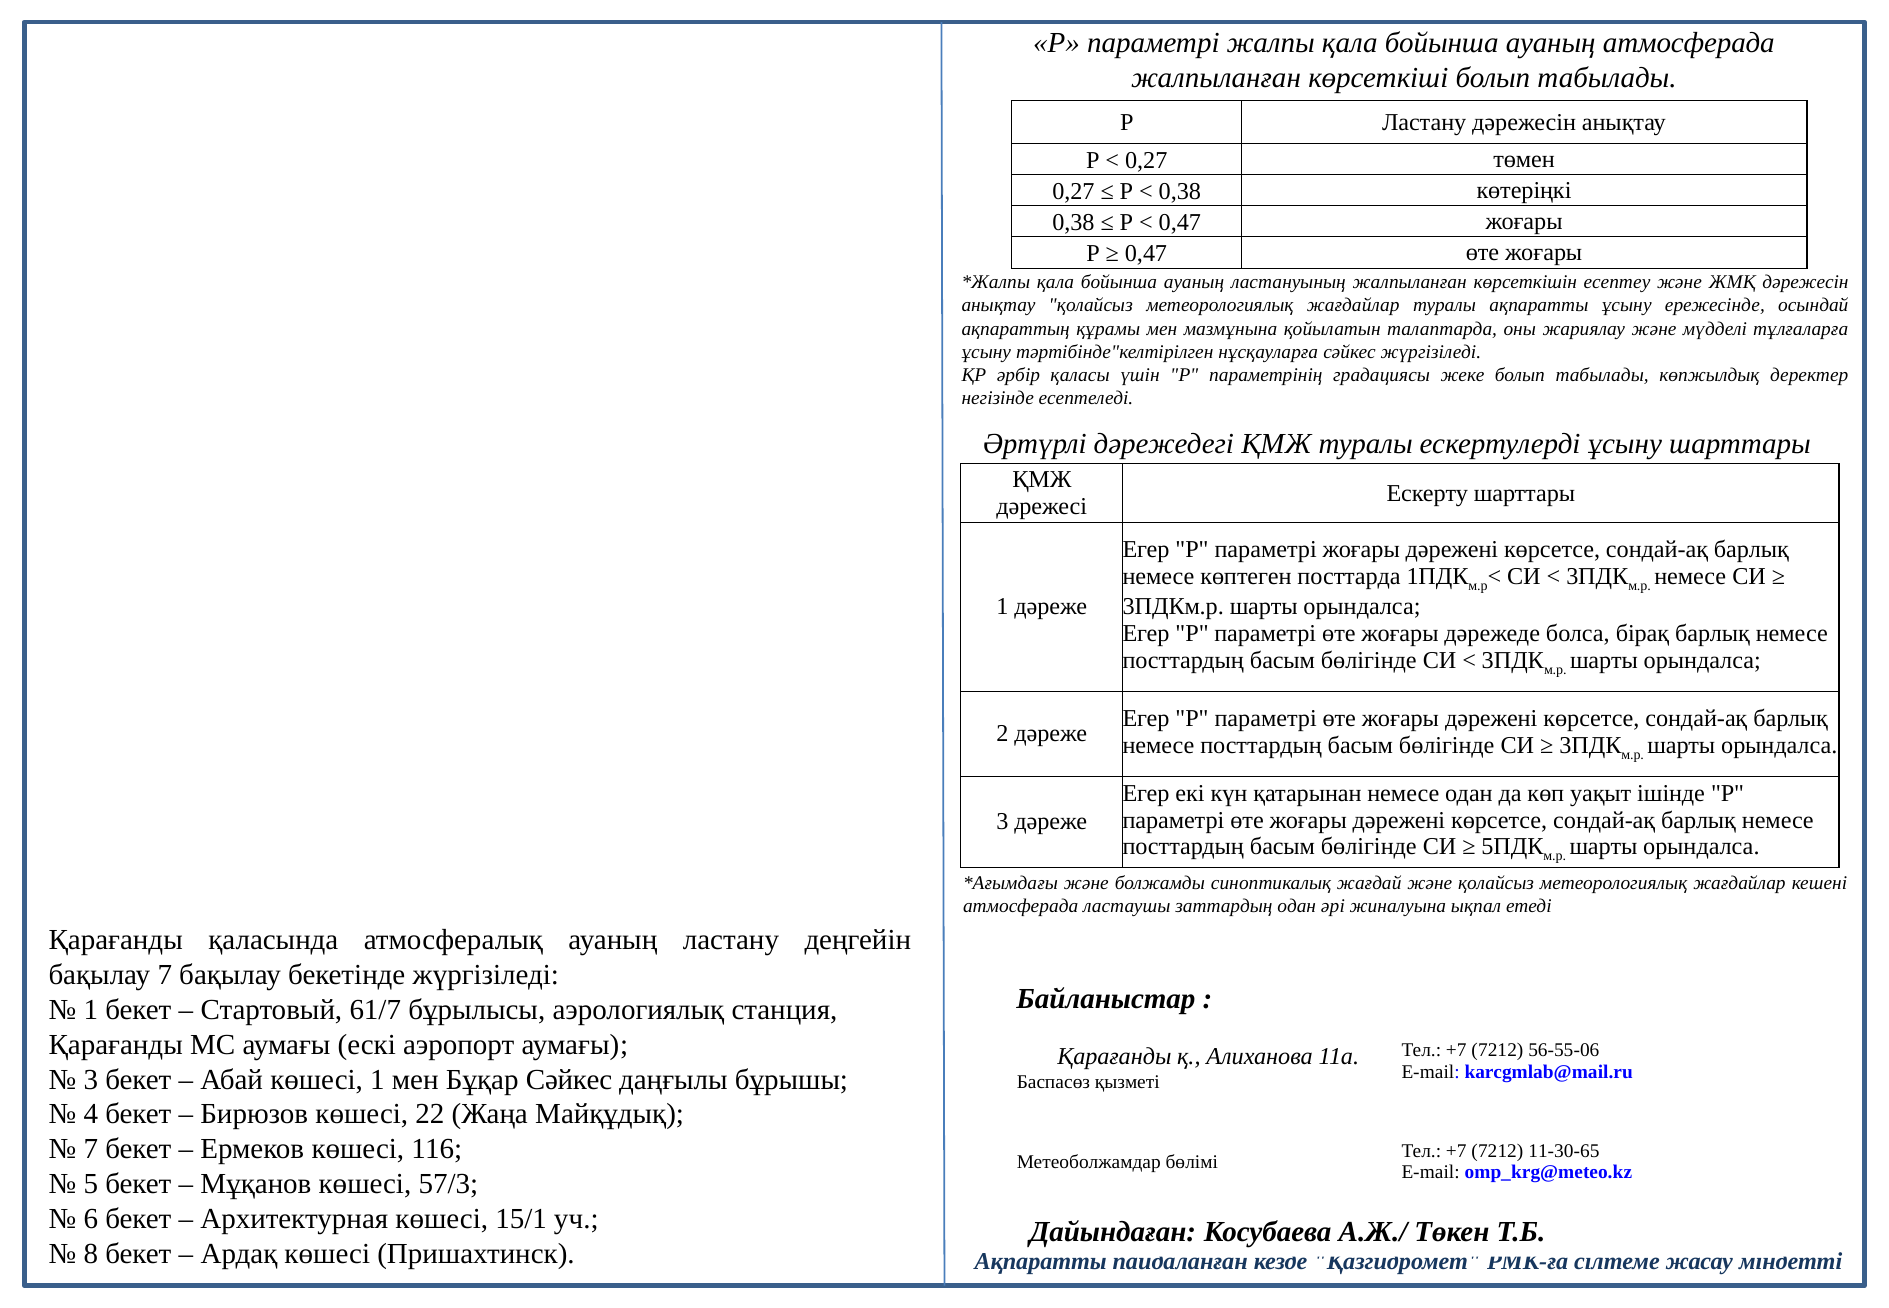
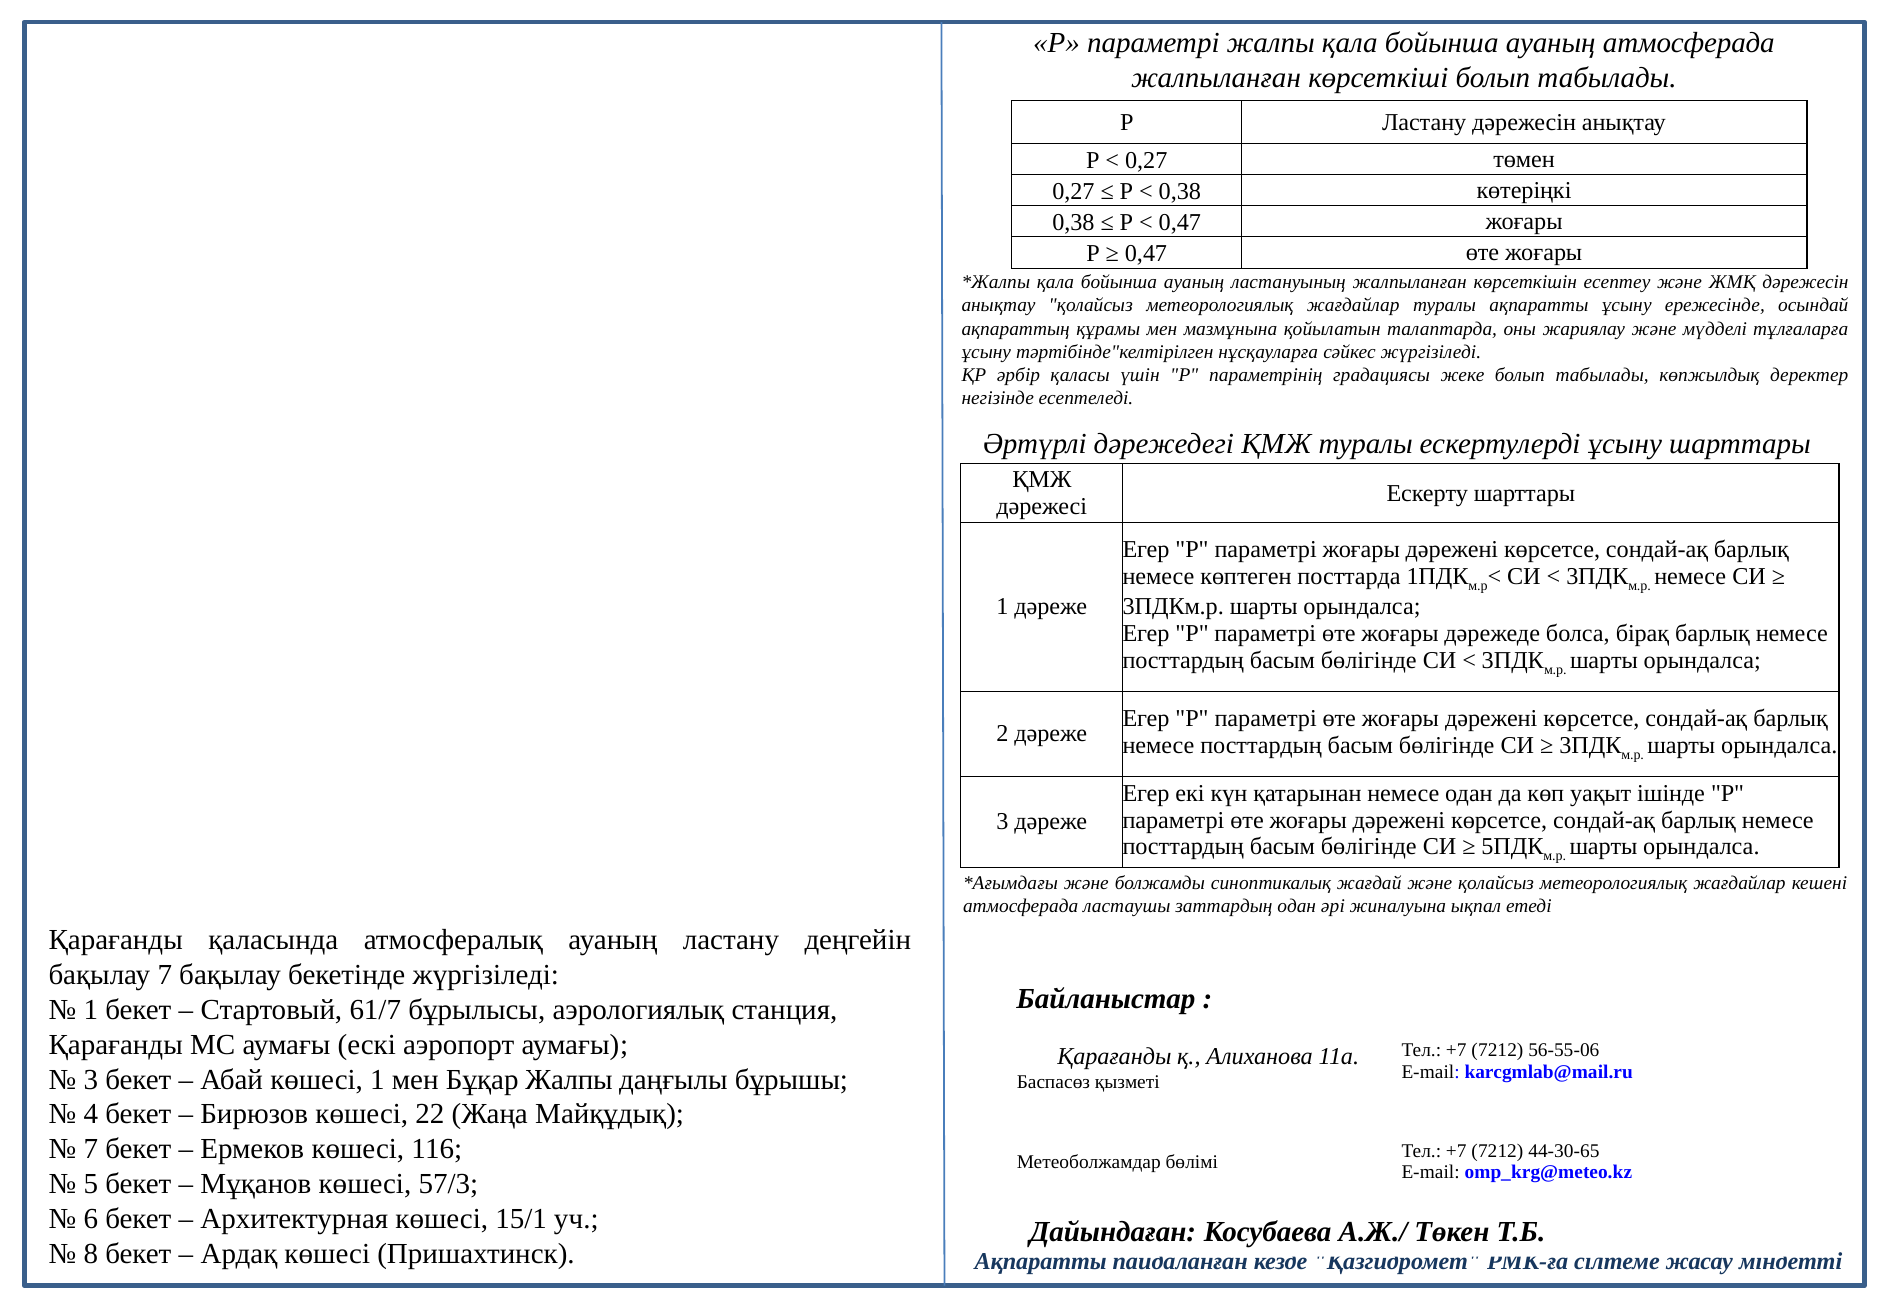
Бұқар Сәйкес: Сәйкес -> Жалпы (569, 1079)
11-30-65: 11-30-65 -> 44-30-65 (1564, 1151)
